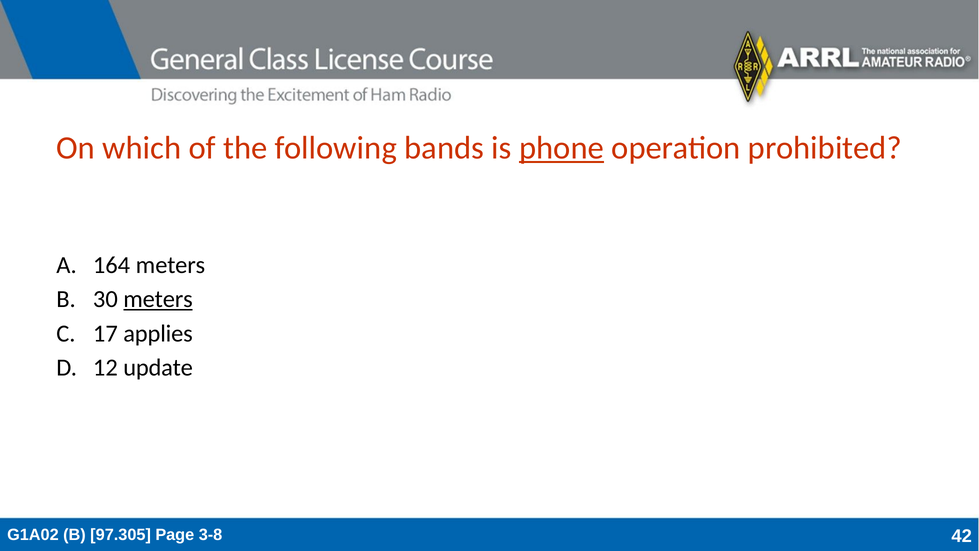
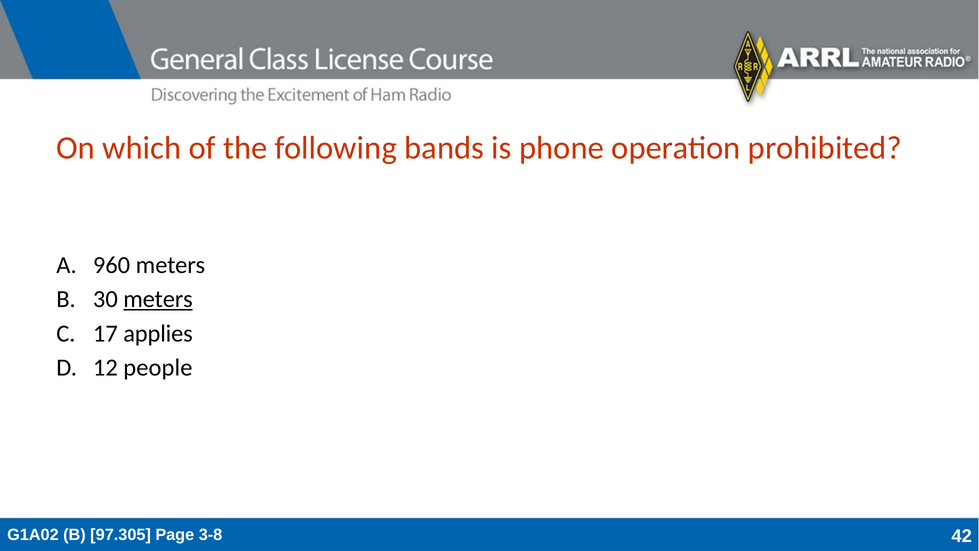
phone underline: present -> none (562, 148)
164: 164 -> 960 (112, 265)
update: update -> people (158, 368)
